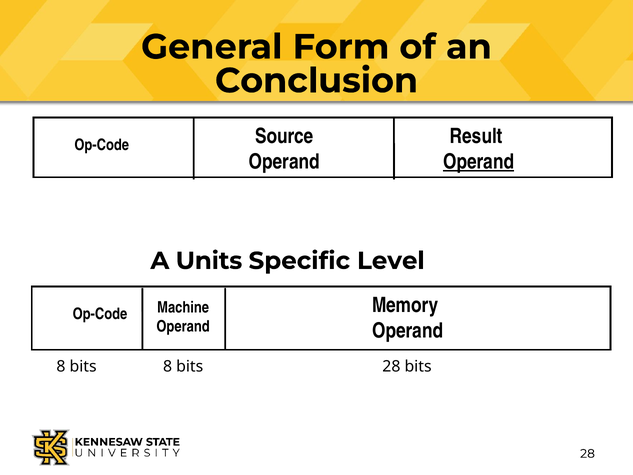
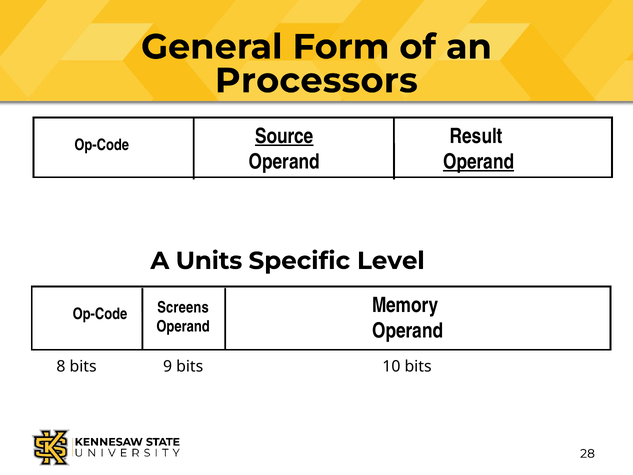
Conclusion: Conclusion -> Processors (316, 81)
Source underline: none -> present (284, 136)
Machine: Machine -> Screens (183, 308)
bits 8: 8 -> 9 (168, 366)
bits 28: 28 -> 10 (391, 366)
